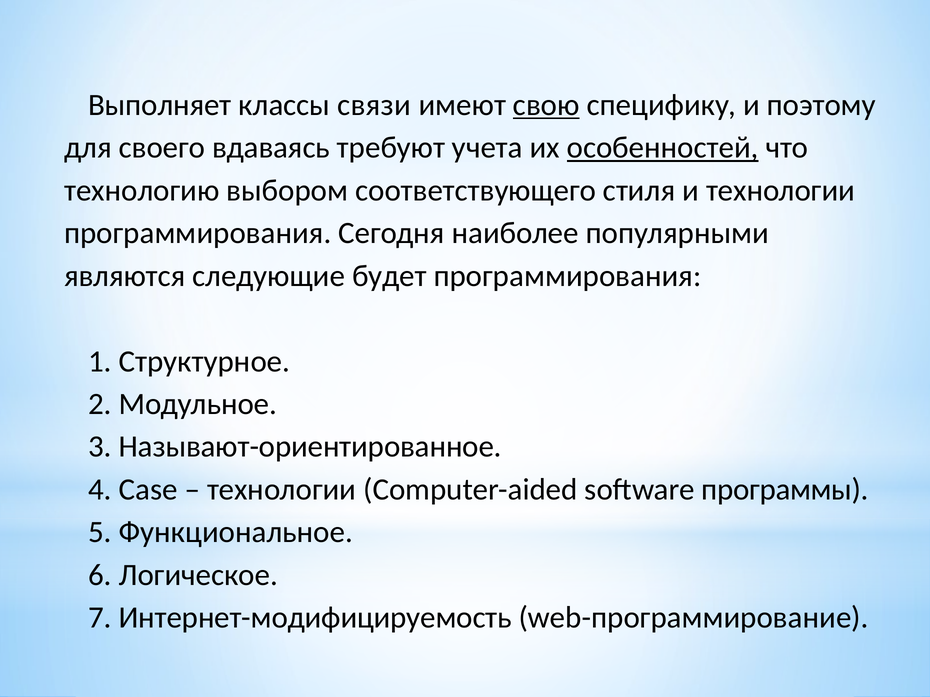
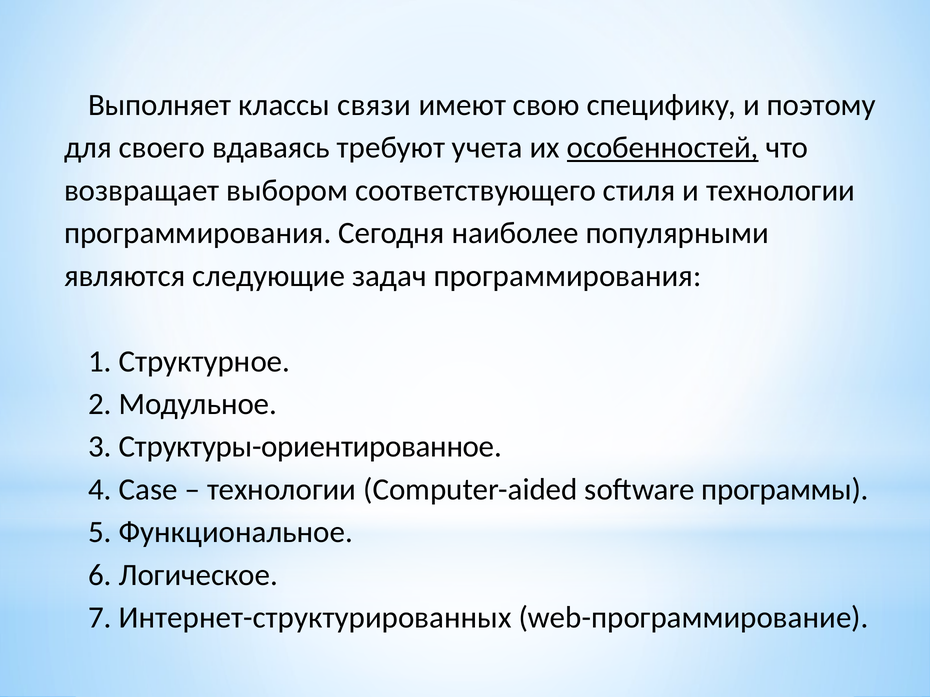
свою underline: present -> none (546, 105)
технологию: технологию -> возвращает (142, 190)
будет: будет -> задач (389, 276)
Называют-ориентированное: Называют-ориентированное -> Структуры-ориентированное (310, 447)
Интернет-модифицируемость: Интернет-модифицируемость -> Интернет-структурированных (315, 618)
